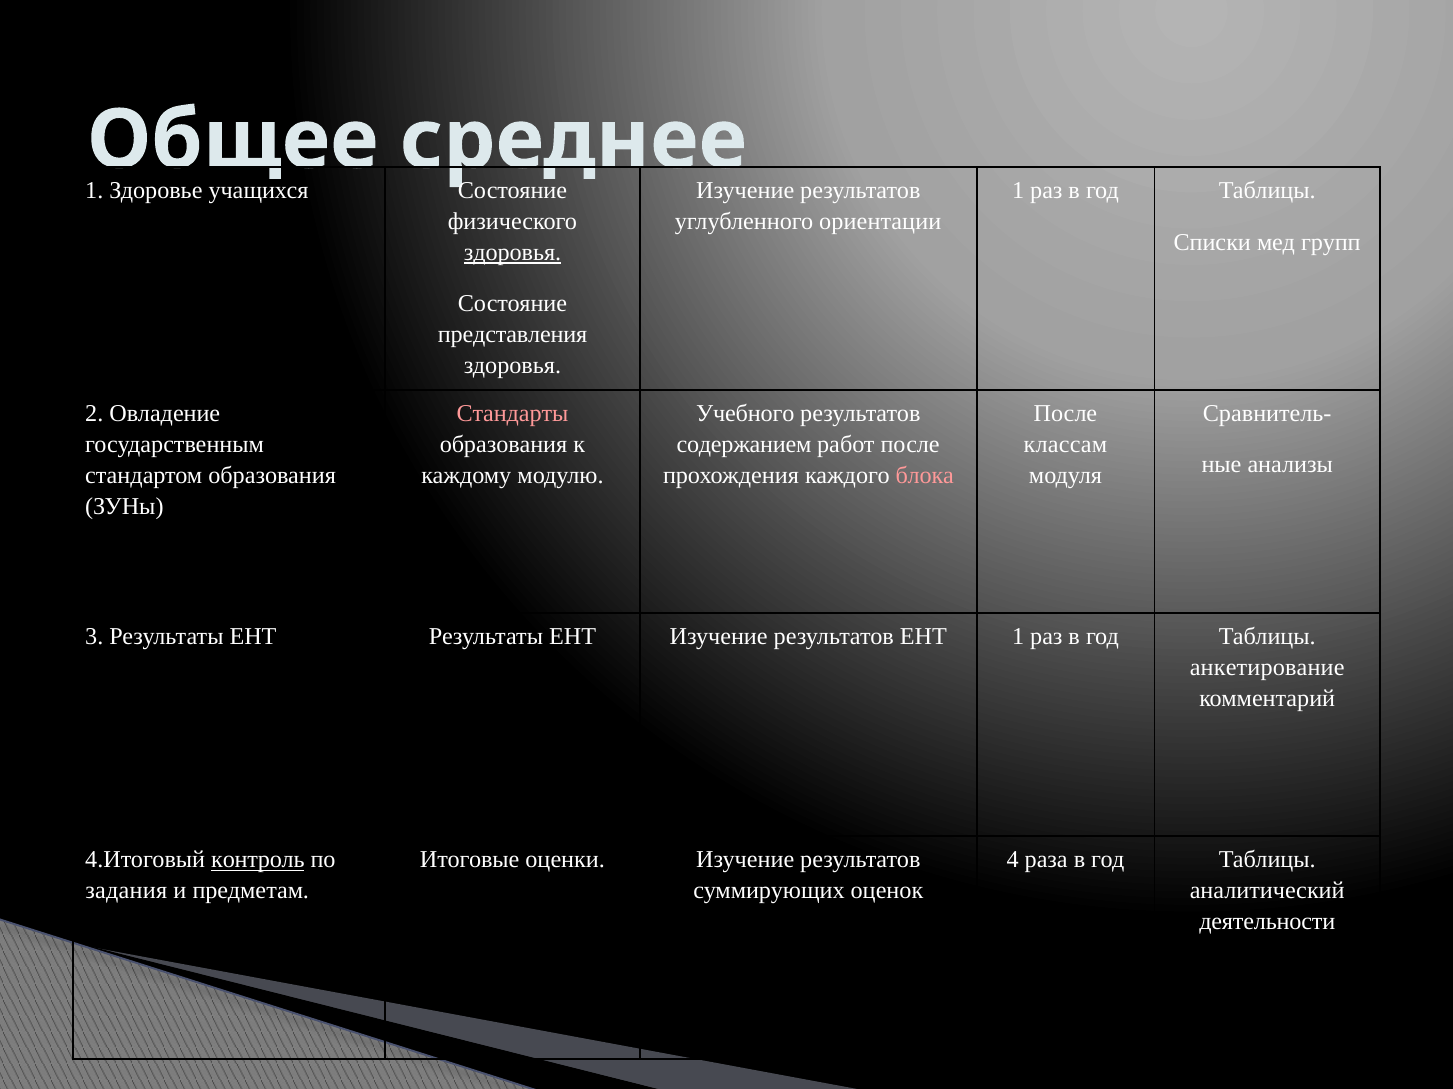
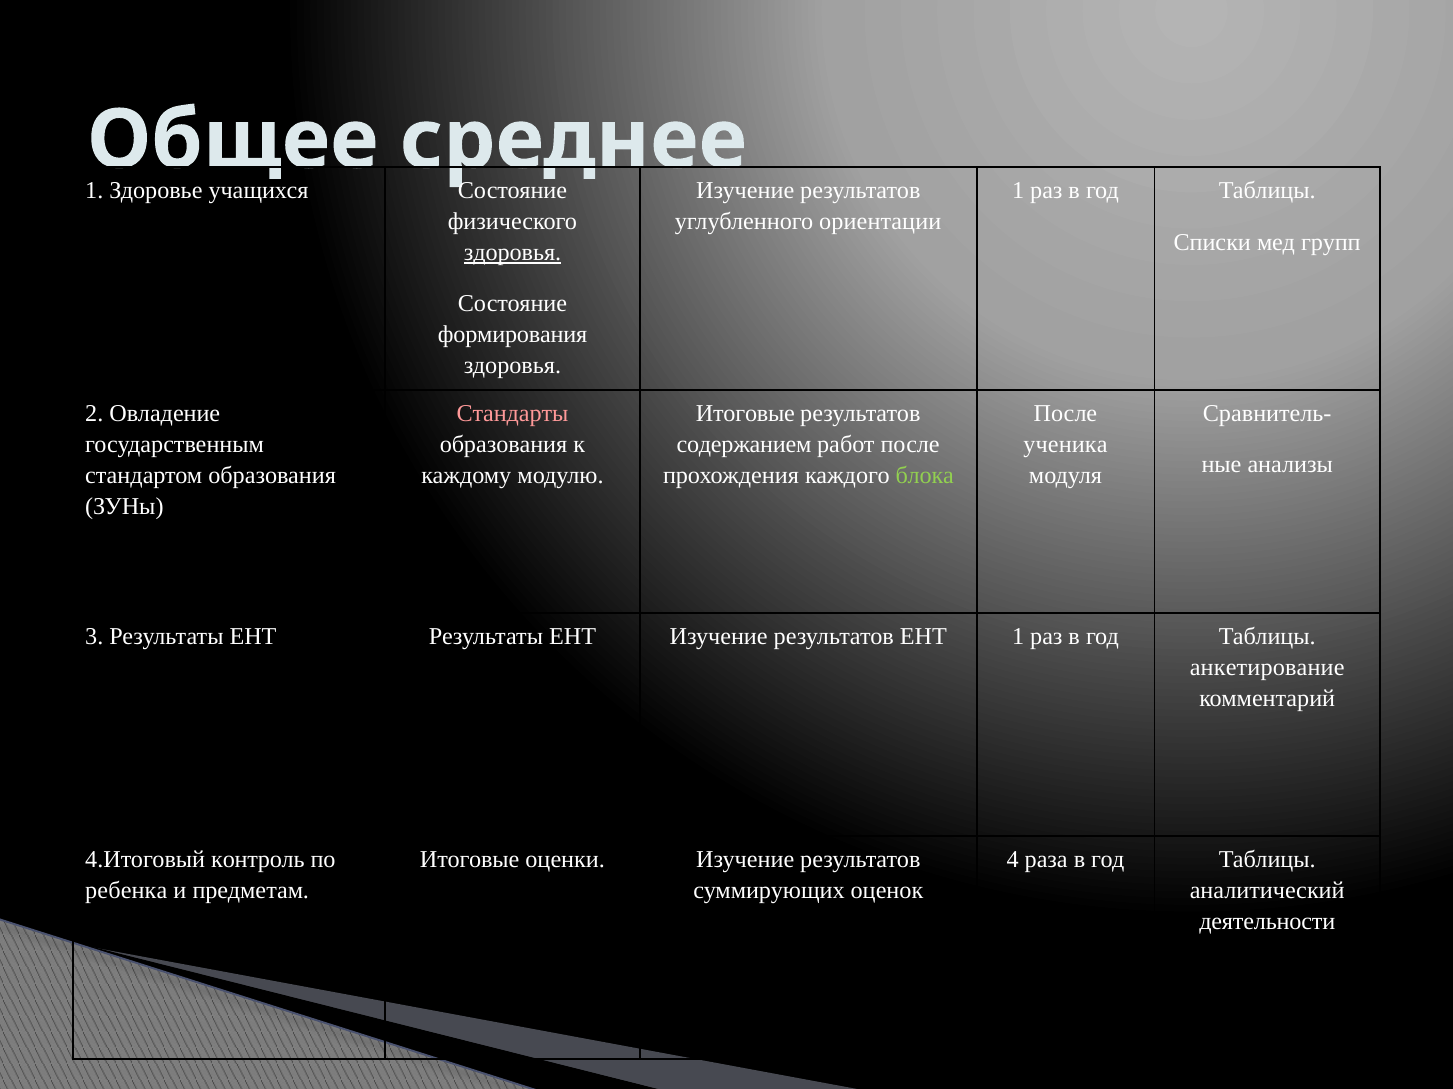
представления: представления -> формирования (513, 335)
Учебного: Учебного -> Итоговые (745, 414)
классам: классам -> ученика (1065, 445)
блока colour: pink -> light green (925, 476)
контроль underline: present -> none (258, 860)
задания: задания -> ребенка (126, 891)
